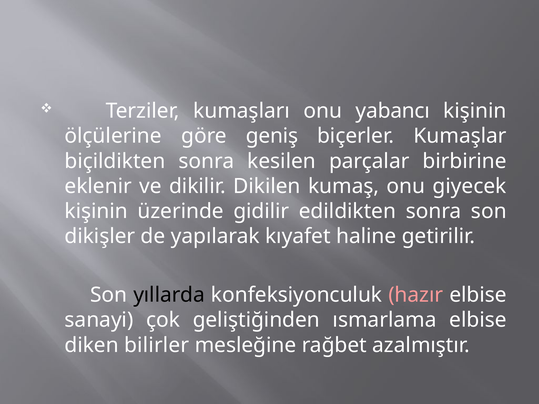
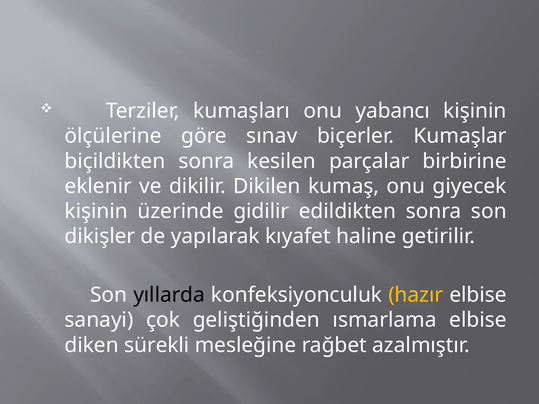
geniş: geniş -> sınav (272, 136)
hazır colour: pink -> yellow (416, 295)
bilirler: bilirler -> sürekli (157, 345)
